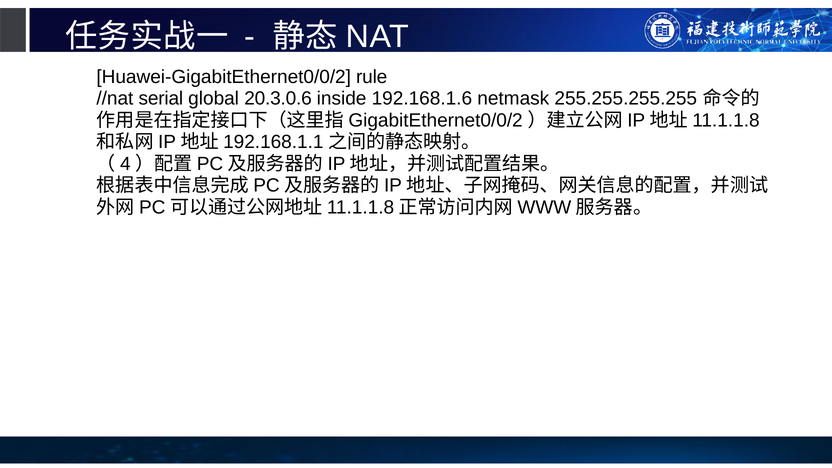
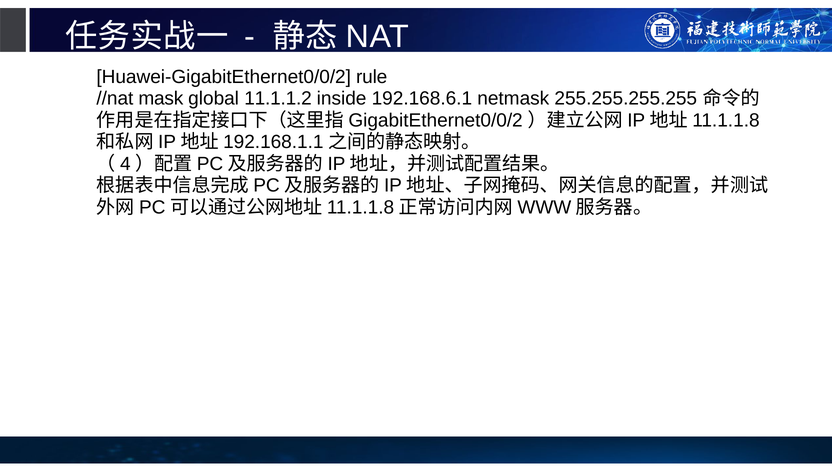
serial: serial -> mask (161, 99)
20.3.0.6: 20.3.0.6 -> 11.1.1.2 (278, 99)
192.168.1.6: 192.168.1.6 -> 192.168.6.1 (422, 99)
